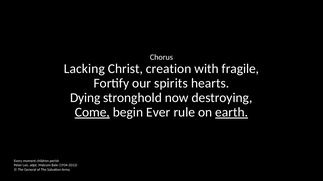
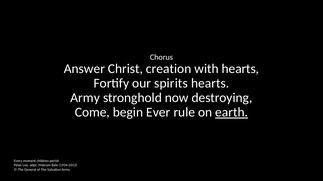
Lacking: Lacking -> Answer (84, 69)
with fragile: fragile -> hearts (240, 69)
Dying: Dying -> Army (85, 98)
Come underline: present -> none (92, 113)
